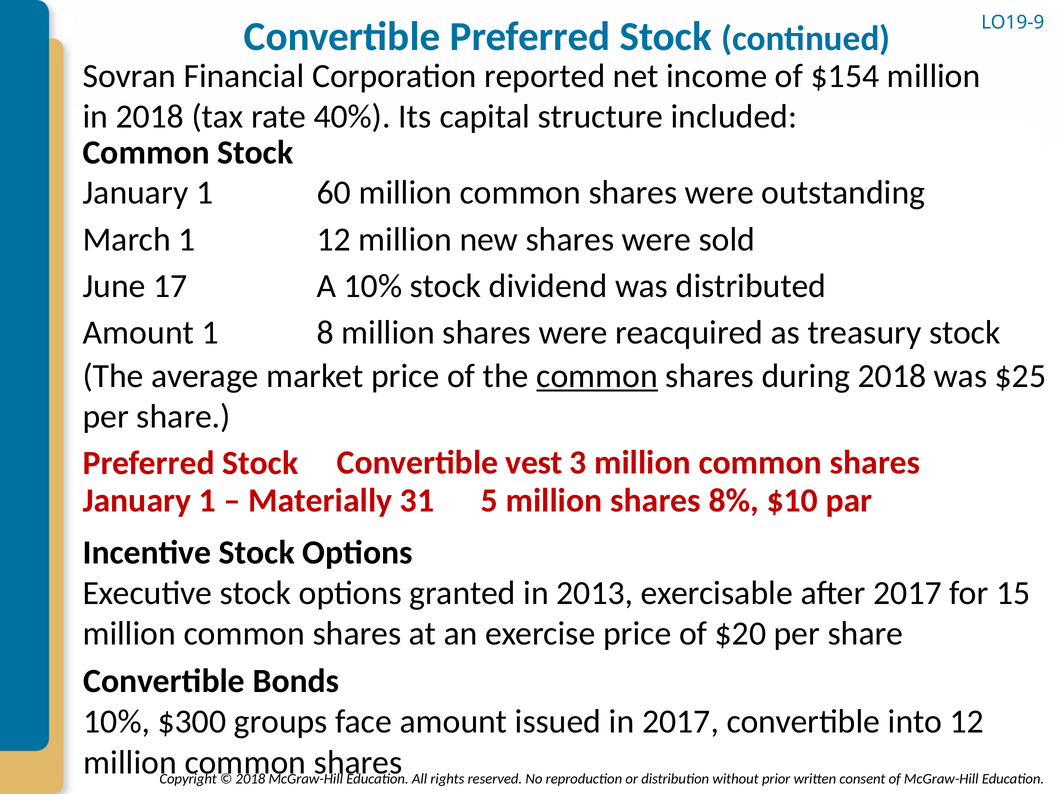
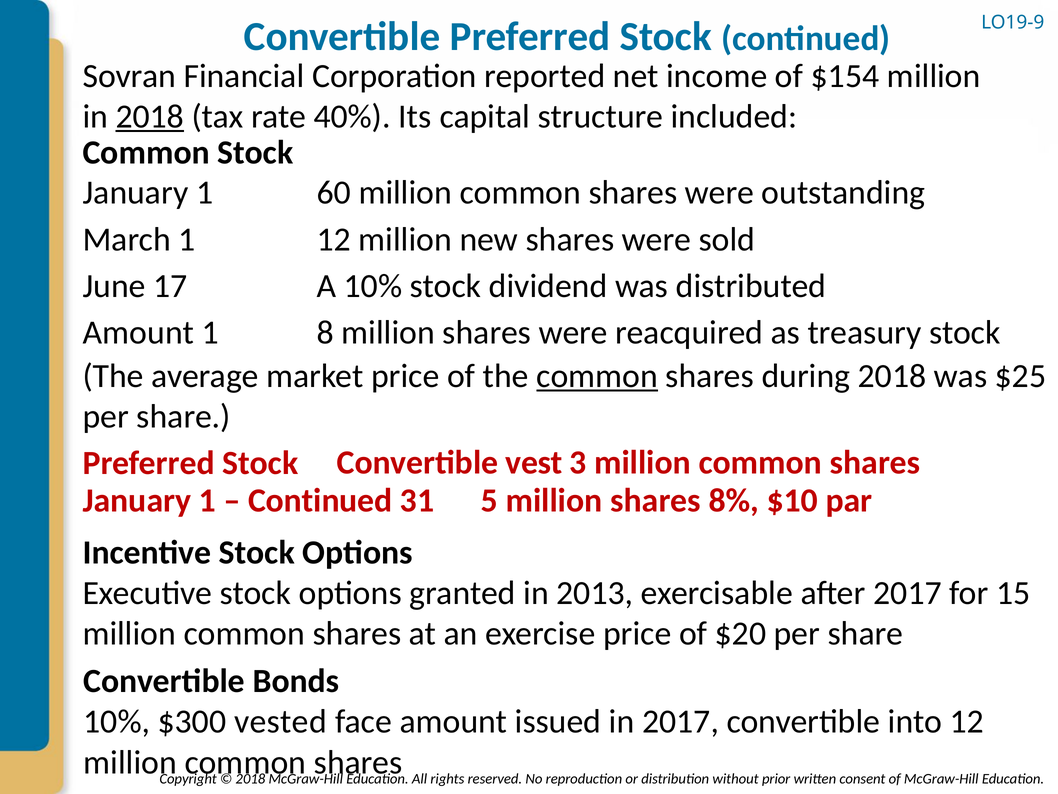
2018 underline: none -> present (150, 116)
Materially: Materially -> Continued (320, 500)
groups: groups -> vested (280, 721)
